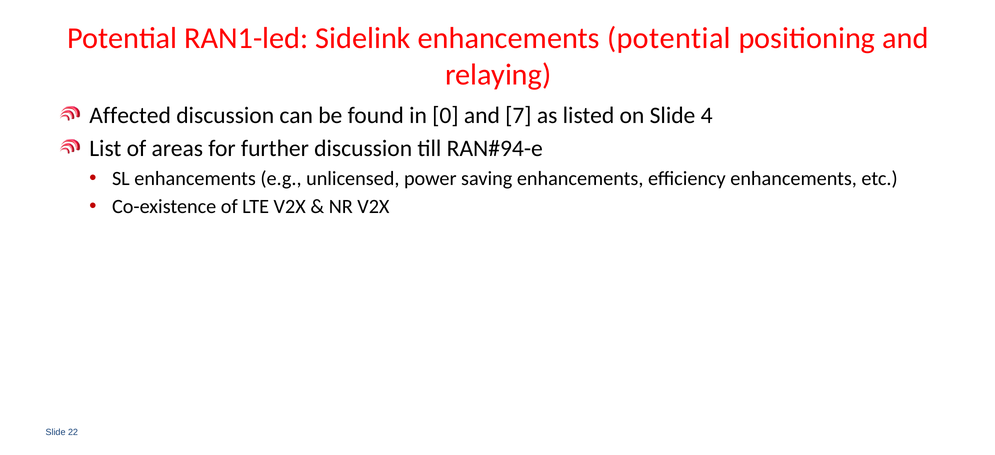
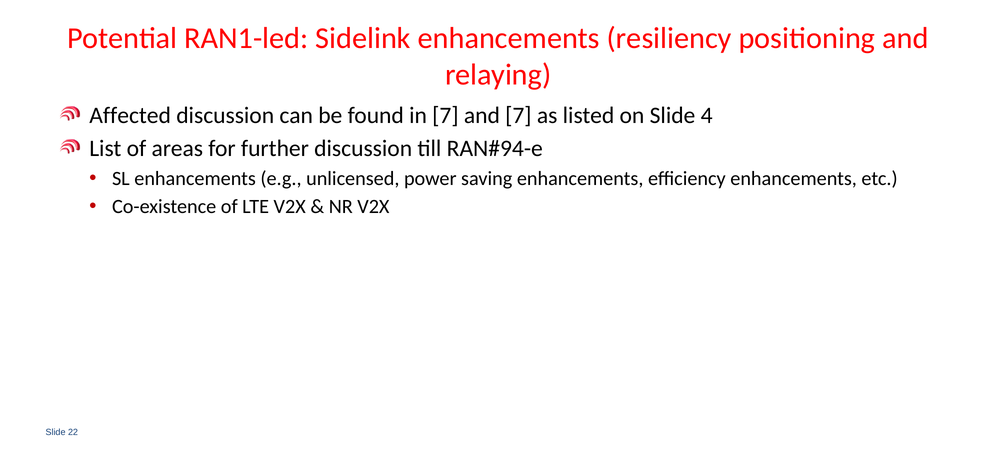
enhancements potential: potential -> resiliency (669, 38)
in 0: 0 -> 7 (445, 115)
